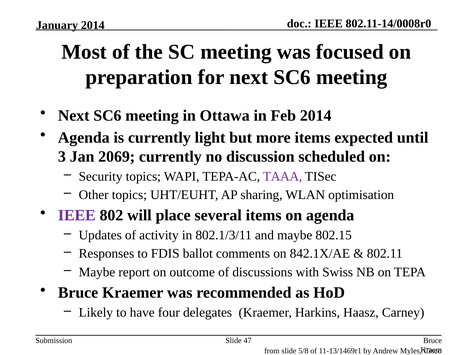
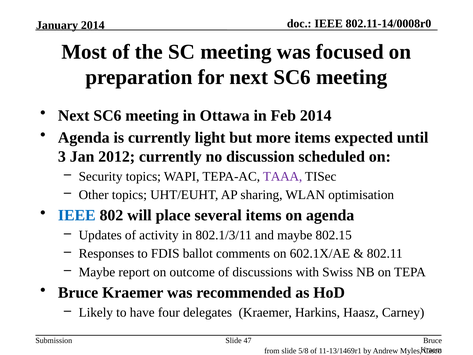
2069: 2069 -> 2012 (117, 156)
IEEE colour: purple -> blue (77, 215)
842.1X/AE: 842.1X/AE -> 602.1X/AE (320, 253)
